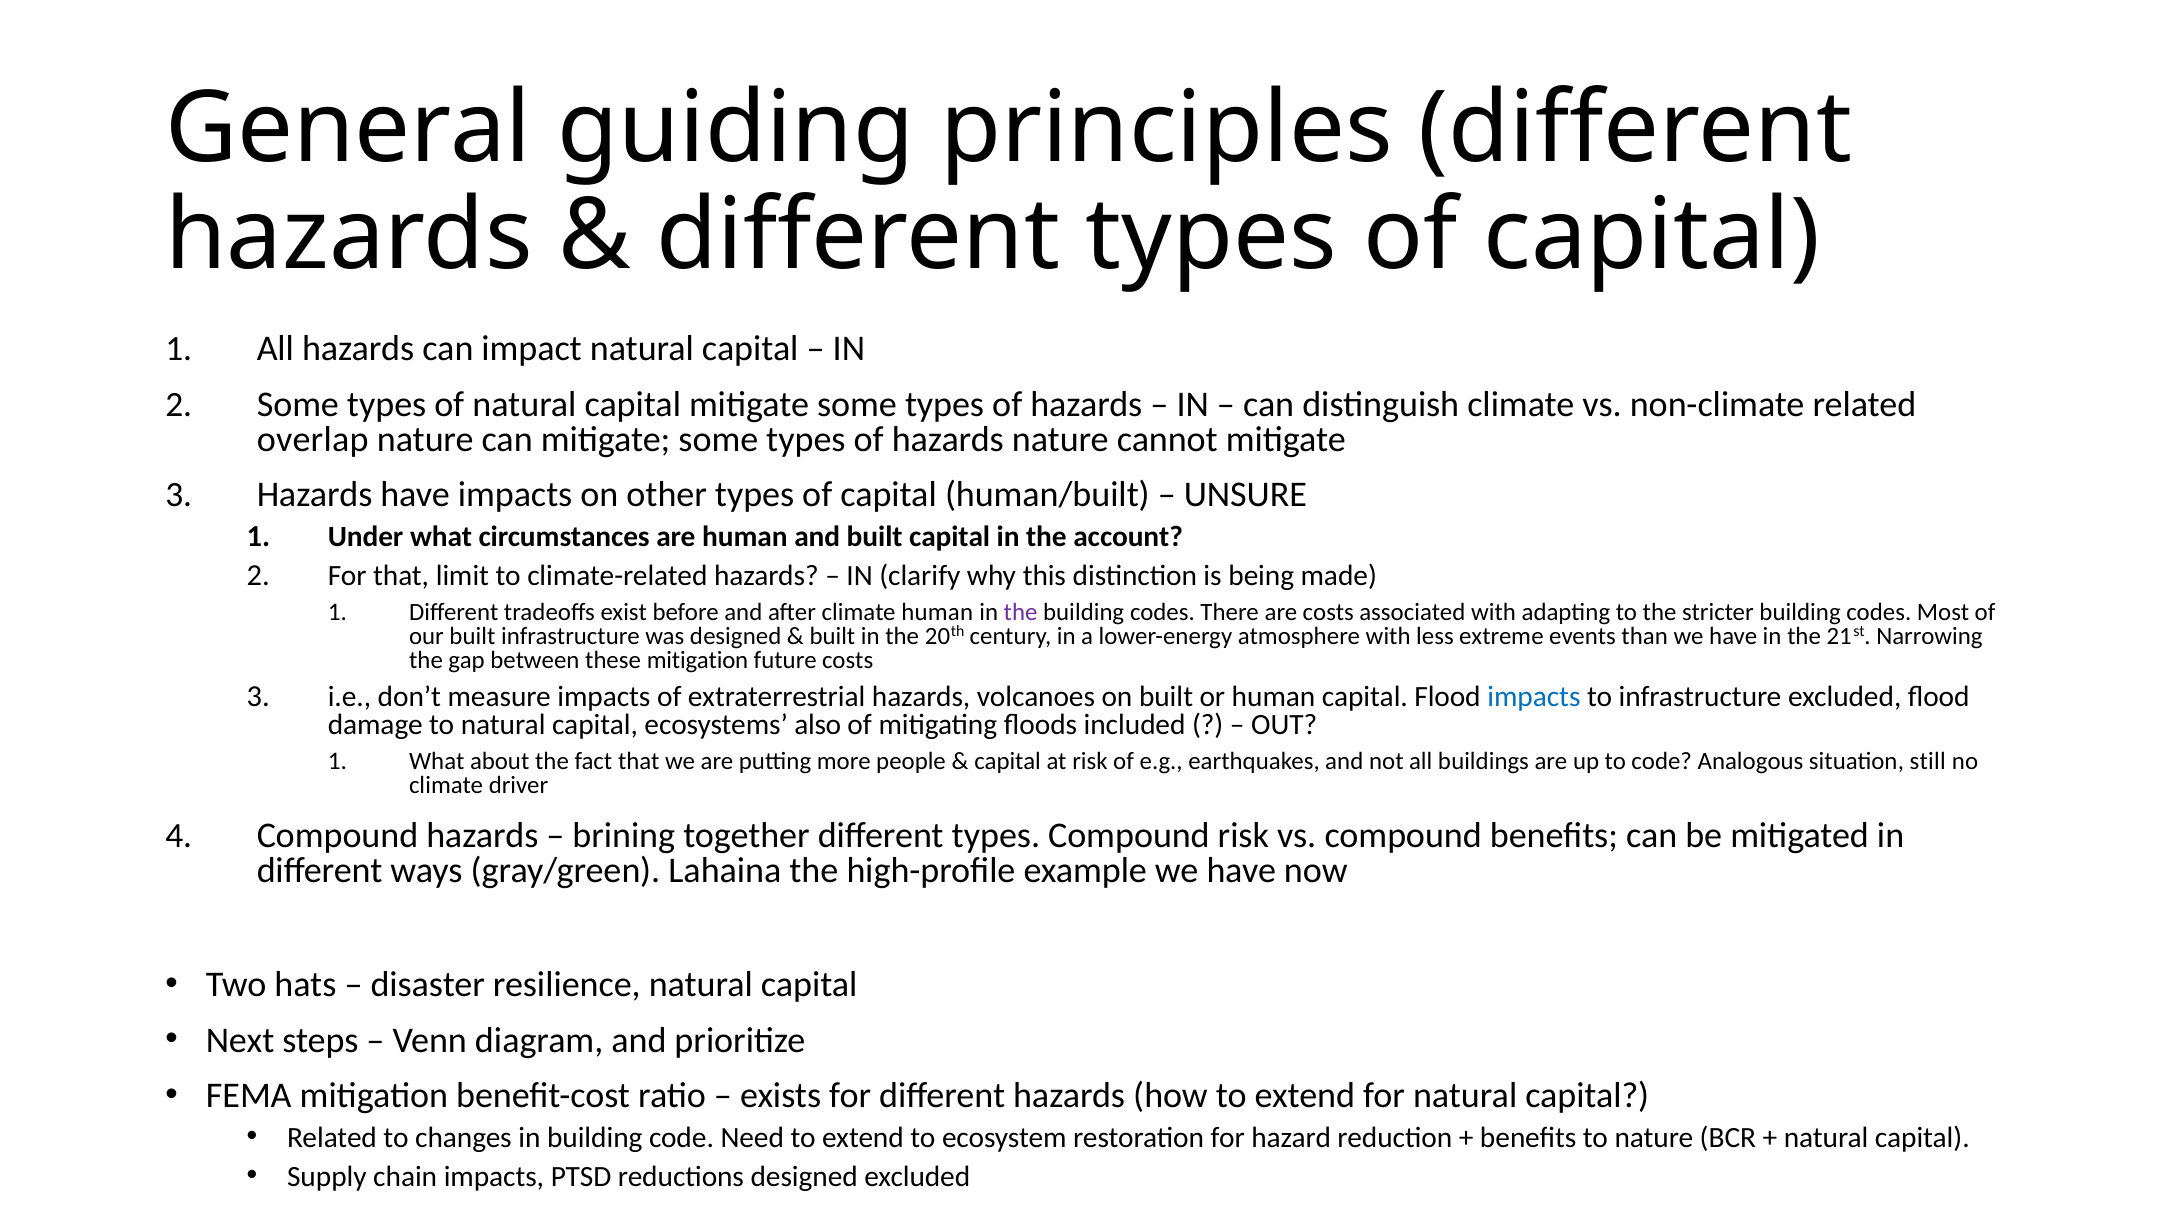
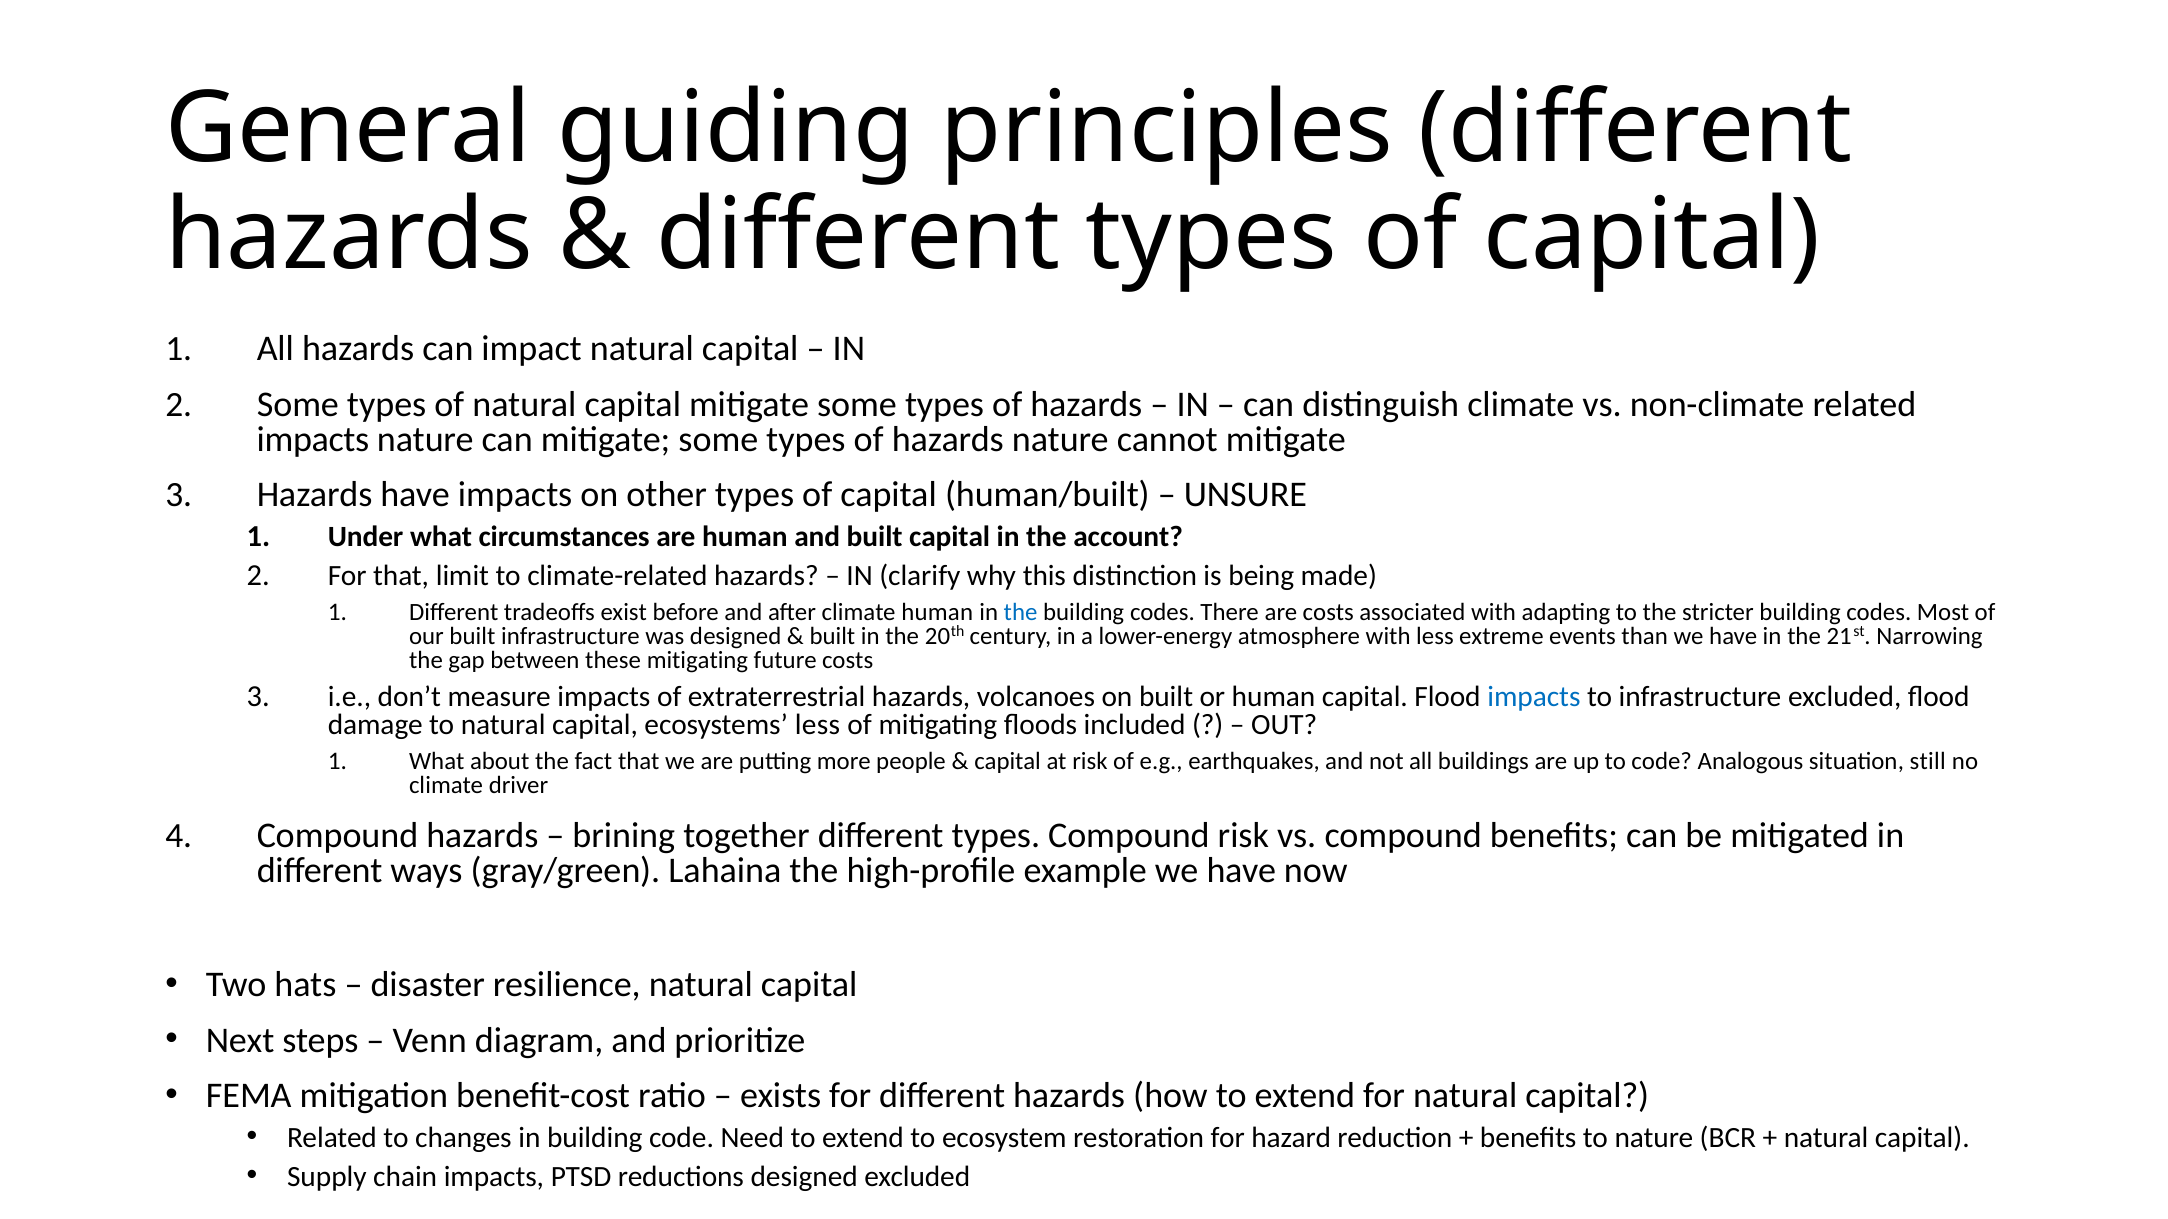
overlap: overlap -> impacts (313, 439)
the colour: purple -> blue (1021, 612)
these mitigation: mitigation -> mitigating (697, 661)
ecosystems also: also -> less (817, 725)
